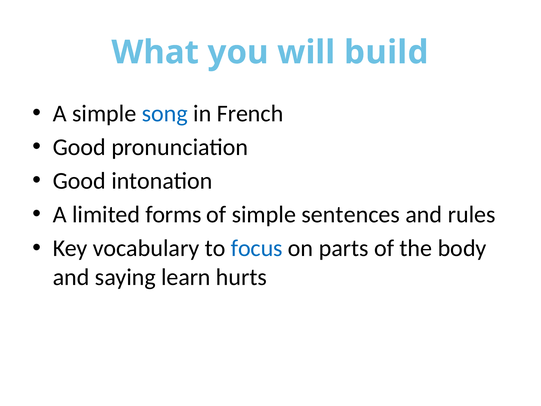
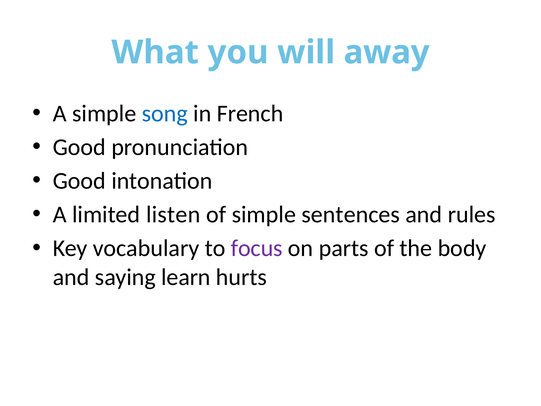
build: build -> away (387, 52)
forms: forms -> listen (173, 215)
focus colour: blue -> purple (257, 248)
